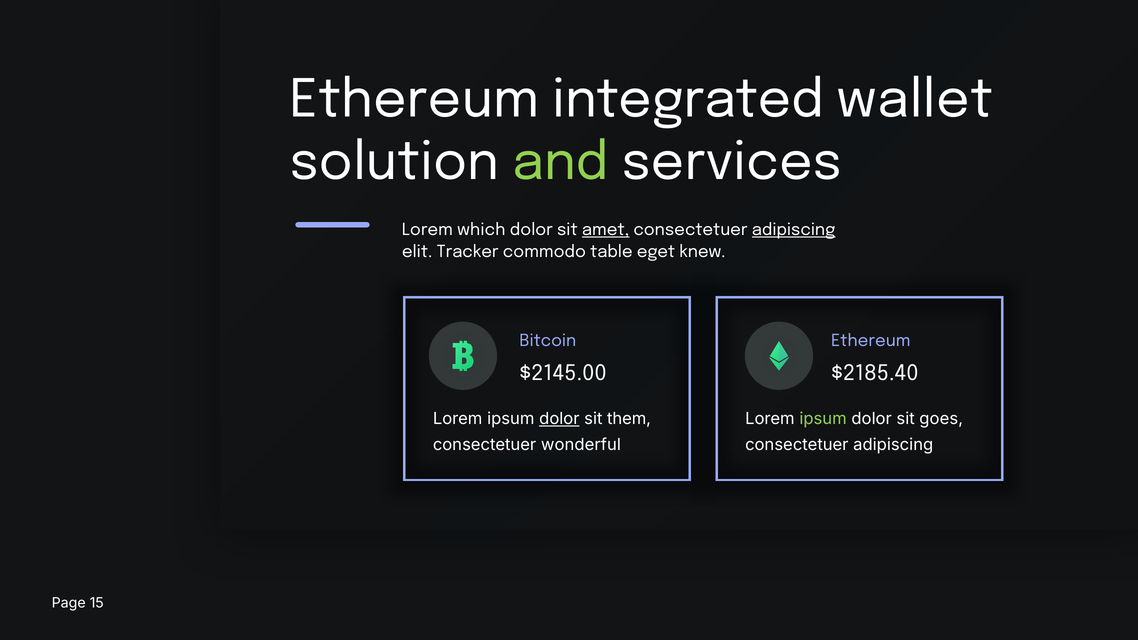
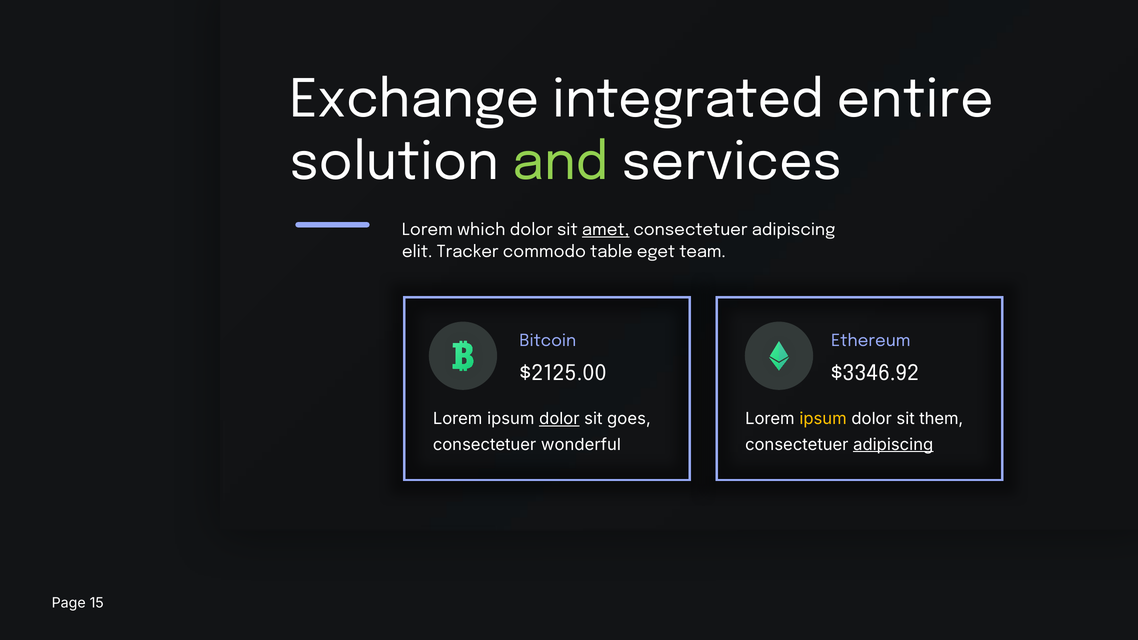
Ethereum: Ethereum -> Exchange (415, 100)
wallet: wallet -> entire (915, 100)
adipiscing underline: present -> none (794, 230)
knew: knew -> team (702, 252)
$2145.00: $2145.00 -> $2125.00 (563, 373)
$2185.40: $2185.40 -> $3346.92 (875, 373)
them: them -> goes (629, 419)
ipsum colour: light green -> yellow (823, 419)
goes: goes -> them (941, 419)
adipiscing underline: none -> present (893, 445)
